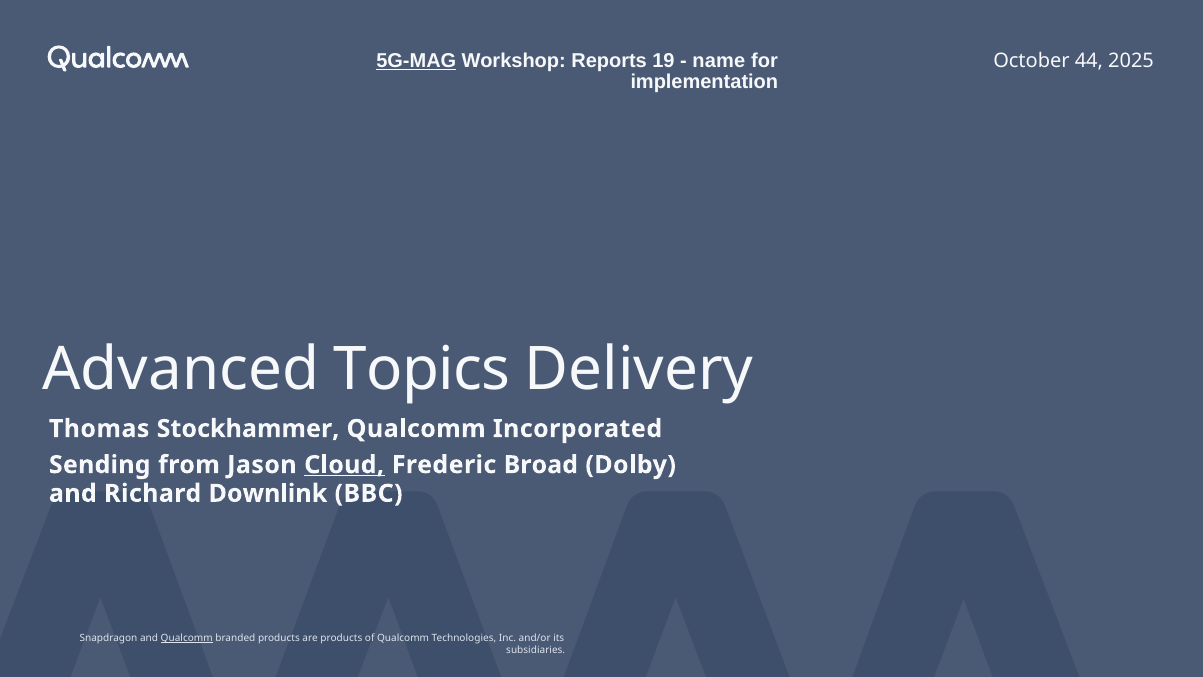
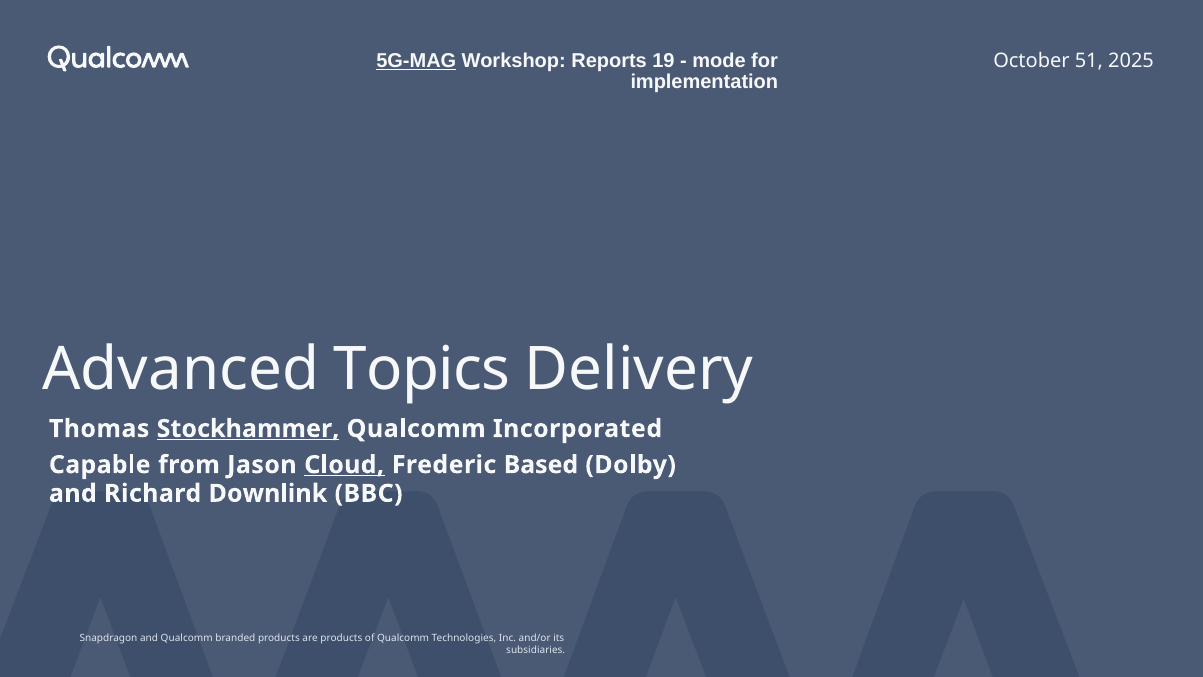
name: name -> mode (719, 61)
44: 44 -> 51 (1089, 61)
Stockhammer underline: none -> present (248, 429)
Sending: Sending -> Capable (100, 465)
Broad: Broad -> Based (541, 465)
Qualcomm underline: present -> none (187, 638)
